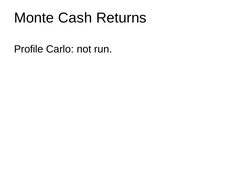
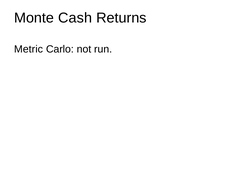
Profile: Profile -> Metric (29, 49)
